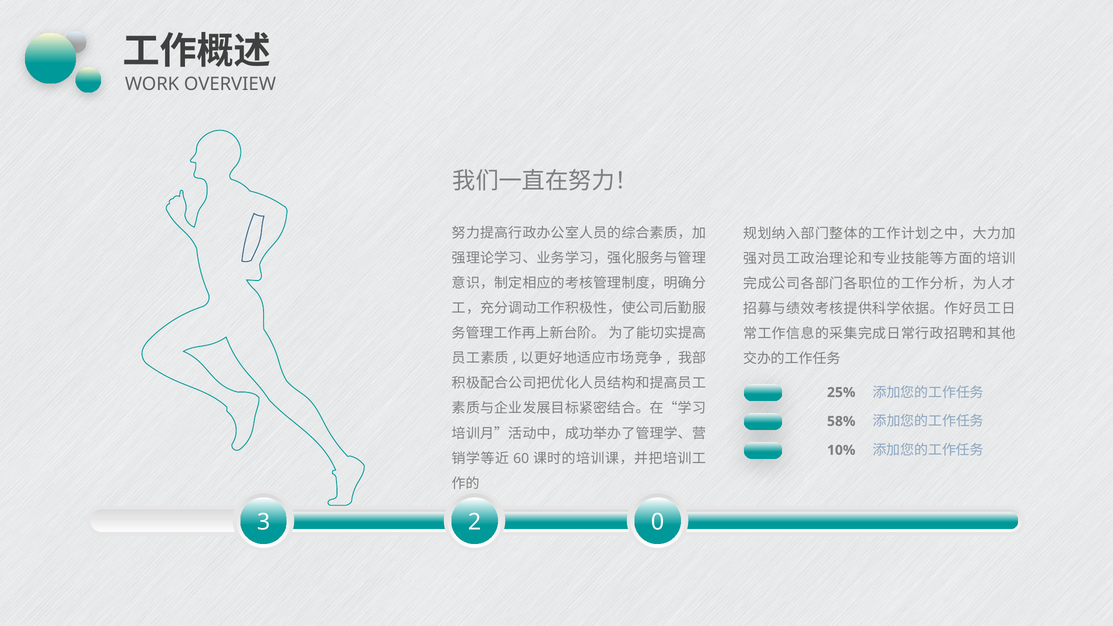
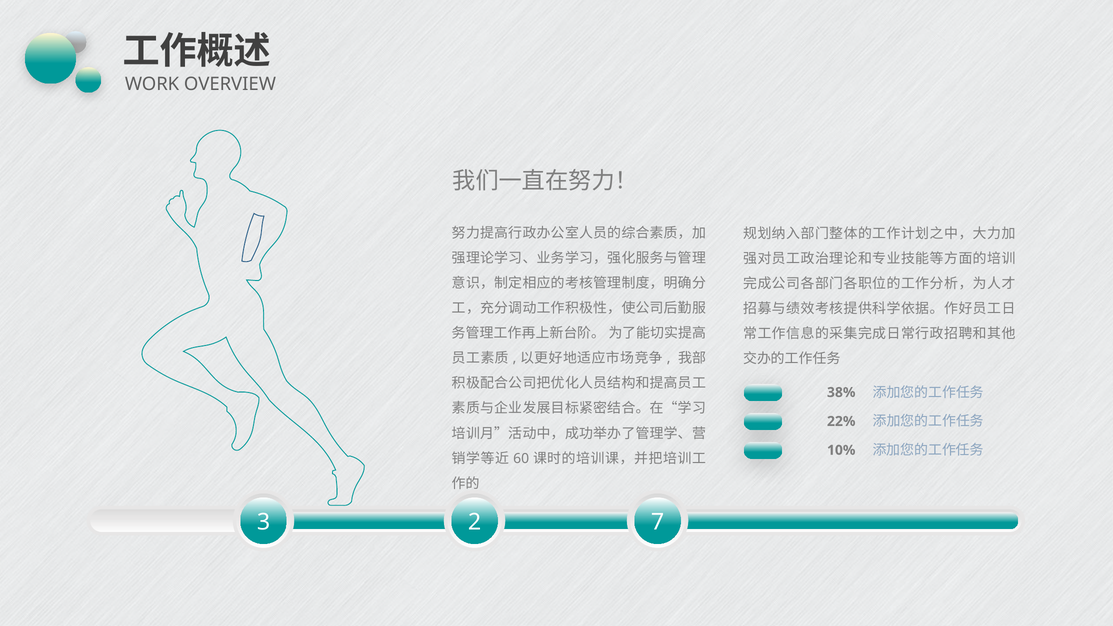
25%: 25% -> 38% (841, 392)
58%: 58% -> 22% (841, 421)
0: 0 -> 7 (658, 522)
